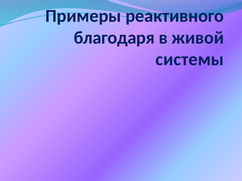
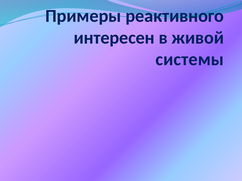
благодаря: благодаря -> интересен (114, 38)
